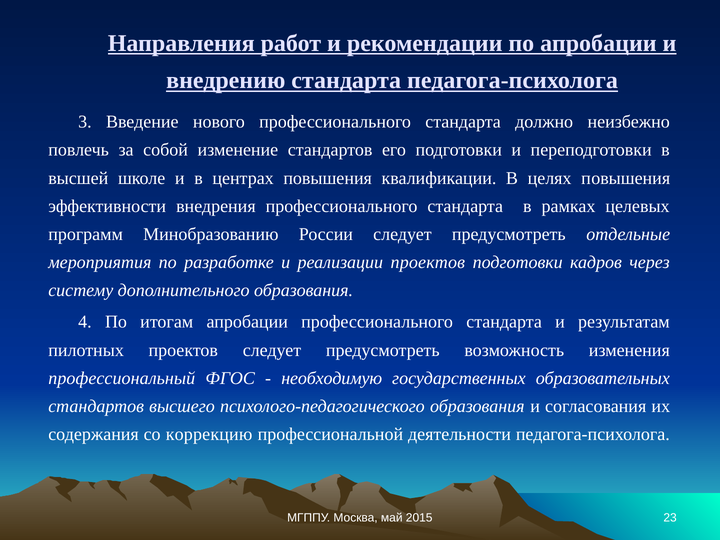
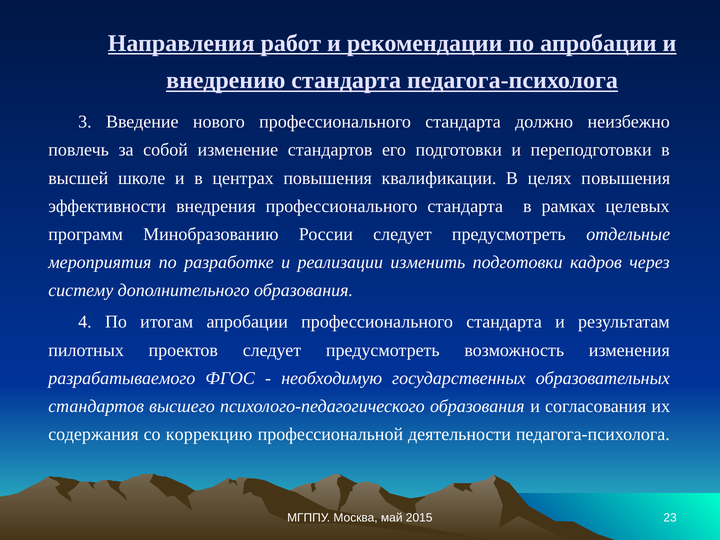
реализации проектов: проектов -> изменить (428, 262)
профессиональный: профессиональный -> разрабатываемого (122, 378)
